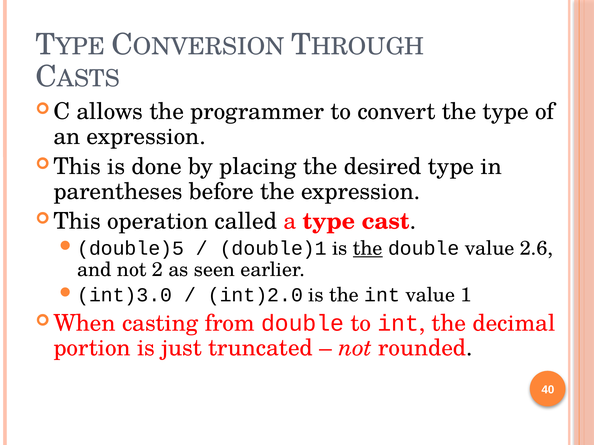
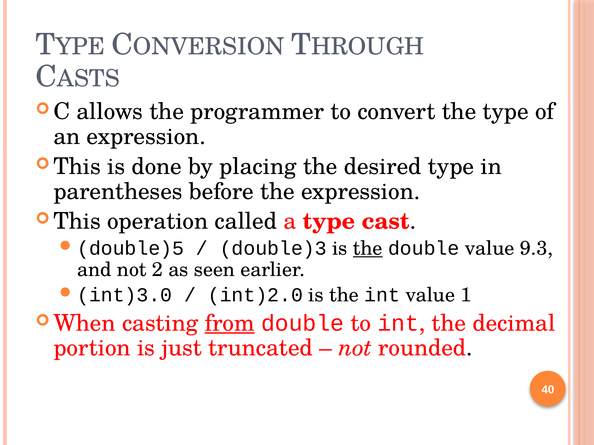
double)1: double)1 -> double)3 (273, 249)
2.6: 2.6 -> 9.3 (536, 249)
from underline: none -> present (230, 323)
